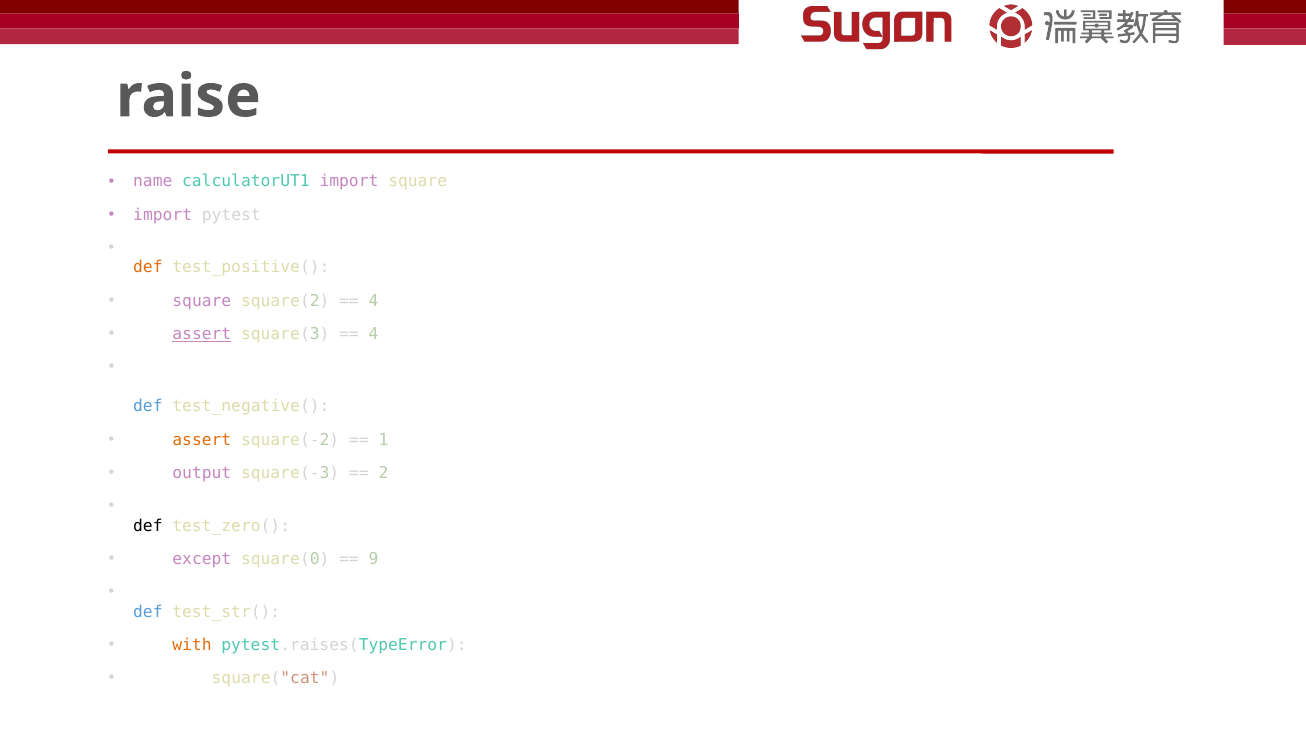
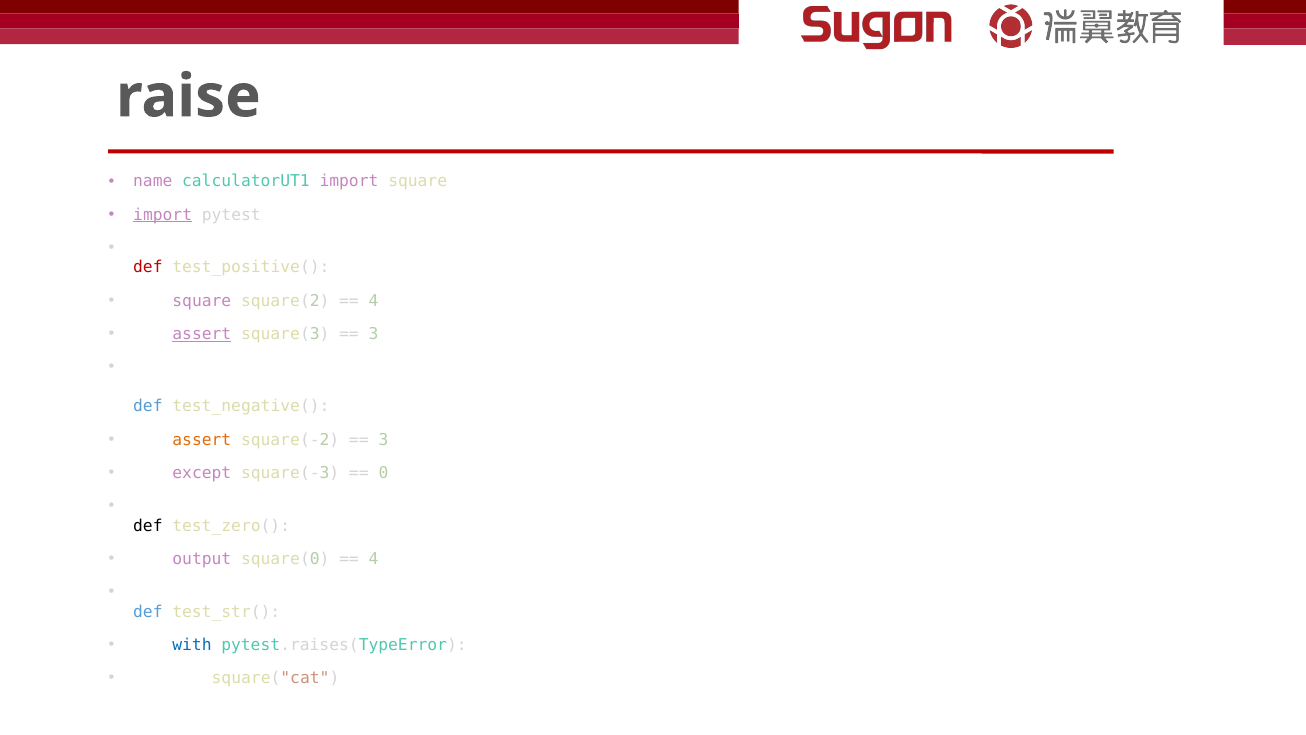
import underline: none -> present (163, 215)
def colour: orange -> red (148, 267)
4: 4 -> 3 (374, 334)
1: 1 -> 3 (383, 439)
output: output -> except (202, 473)
2: 2 -> 0 (383, 473)
except: except -> output (202, 559)
9: 9 -> 4 (374, 559)
with colour: orange -> blue (192, 645)
